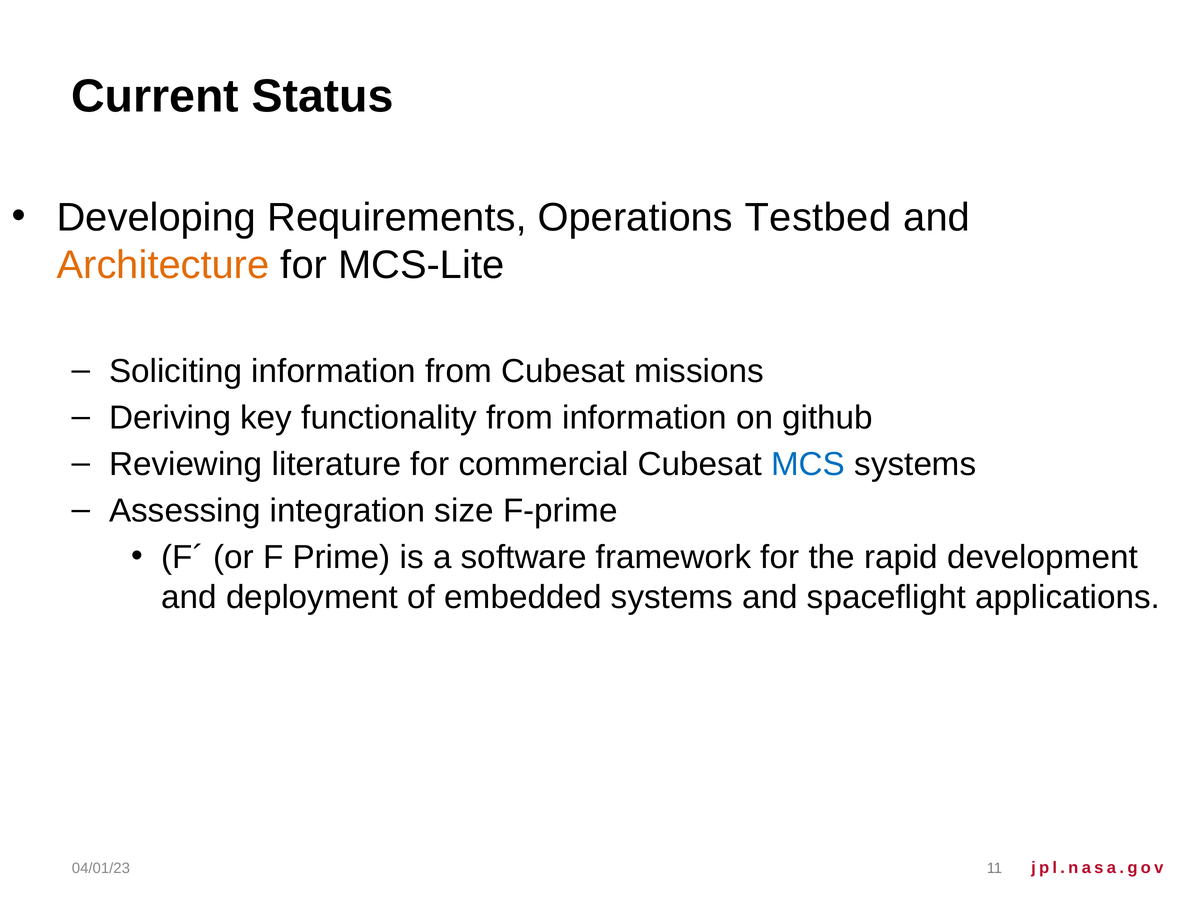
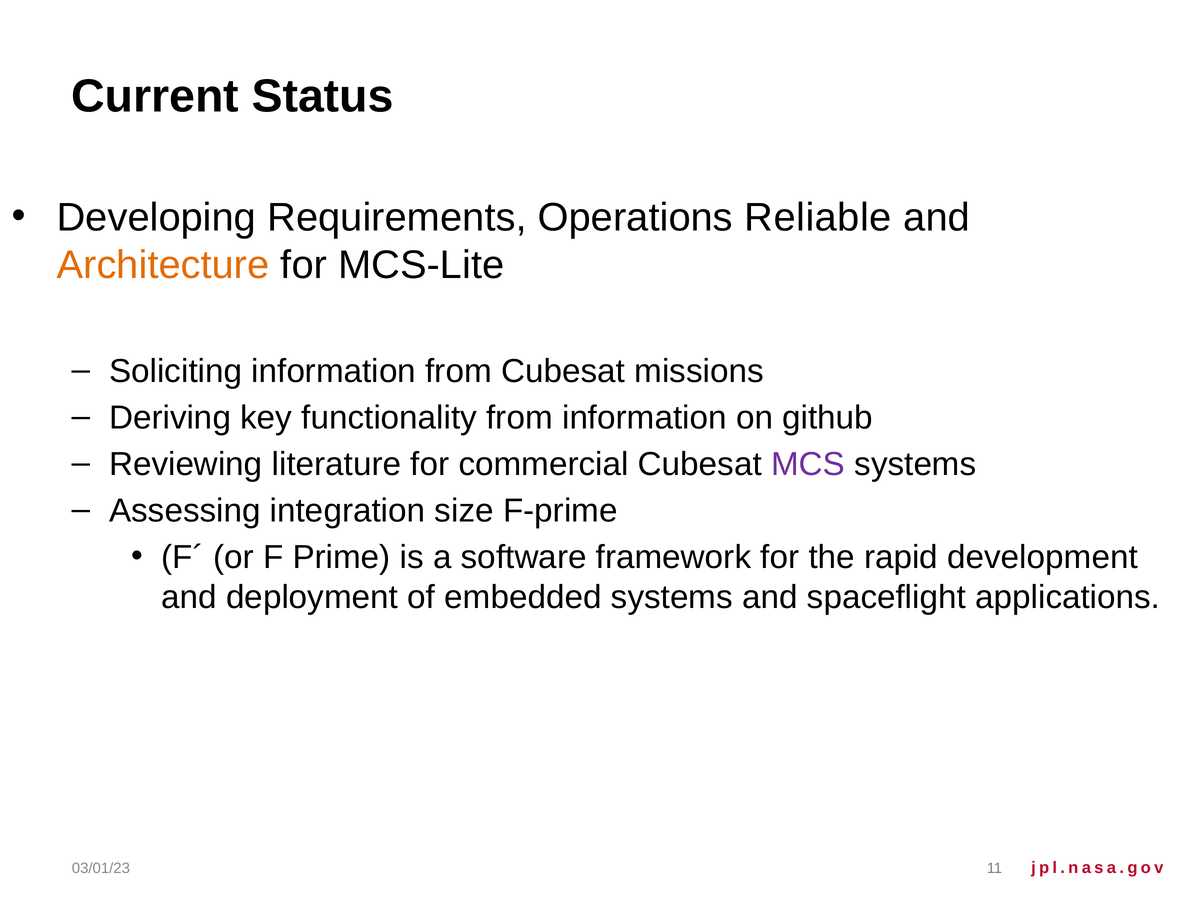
Testbed: Testbed -> Reliable (818, 218)
MCS colour: blue -> purple (808, 465)
04/01/23: 04/01/23 -> 03/01/23 (101, 869)
